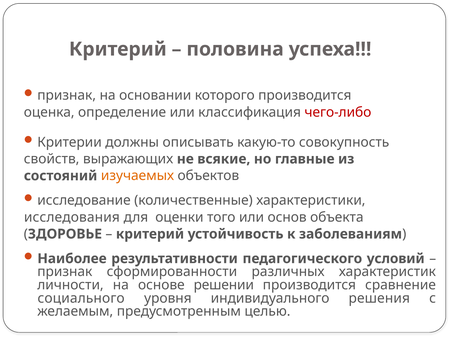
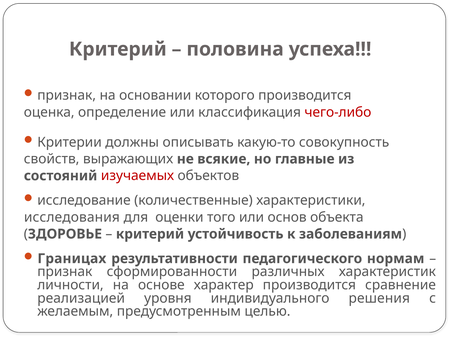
изучаемых colour: orange -> red (137, 176)
Наиболее: Наиболее -> Границах (72, 258)
условий: условий -> нормам (396, 258)
решении: решении -> характер (224, 285)
социального: социального -> реализацией (81, 298)
